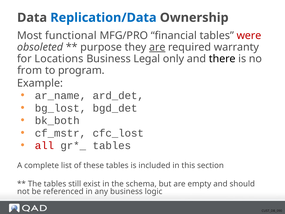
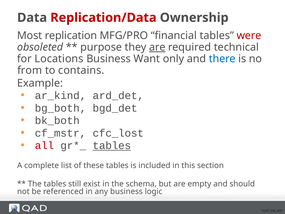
Replication/Data colour: blue -> red (103, 18)
functional: functional -> replication (71, 36)
warranty: warranty -> technical (236, 47)
Legal: Legal -> Want (147, 59)
there colour: black -> blue (222, 59)
program: program -> contains (81, 70)
ar_name: ar_name -> ar_kind (61, 96)
bg_lost: bg_lost -> bg_both (61, 108)
tables underline: none -> present (112, 145)
